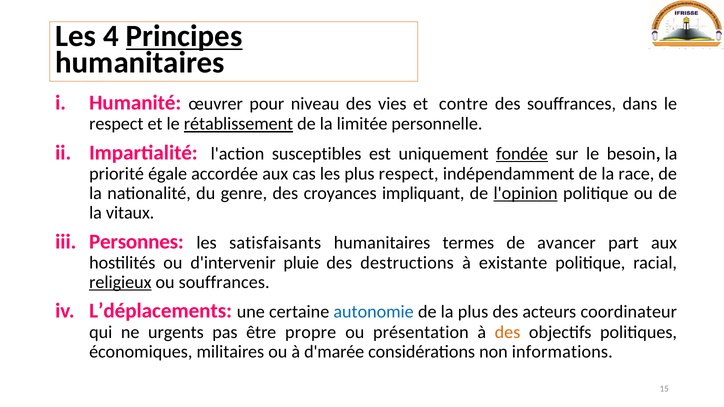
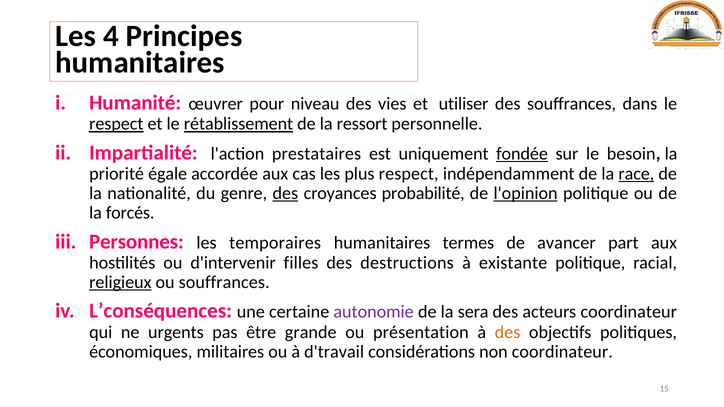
Principes underline: present -> none (184, 36)
contre: contre -> utiliser (464, 104)
respect underline: none -> present (116, 124)
limitée: limitée -> ressort (362, 124)
susceptibles: susceptibles -> prestataires (317, 154)
race underline: none -> present (636, 174)
des underline: none -> present (285, 193)
impliquant: impliquant -> probabilité (423, 193)
vitaux: vitaux -> forcés (130, 213)
satisfaisants: satisfaisants -> temporaires (275, 243)
pluie: pluie -> filles (301, 263)
L’déplacements: L’déplacements -> L’conséquences (161, 311)
autonomie colour: blue -> purple (374, 312)
la plus: plus -> sera (473, 312)
propre: propre -> grande (311, 332)
d'marée: d'marée -> d'travail (334, 352)
non informations: informations -> coordinateur (562, 352)
